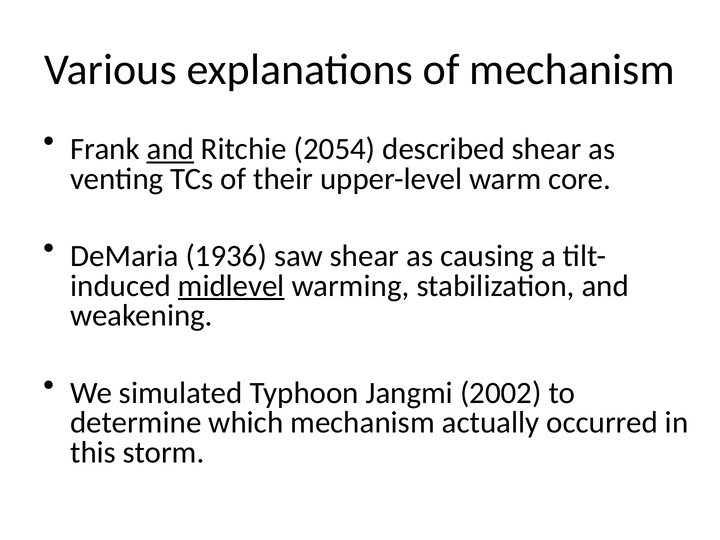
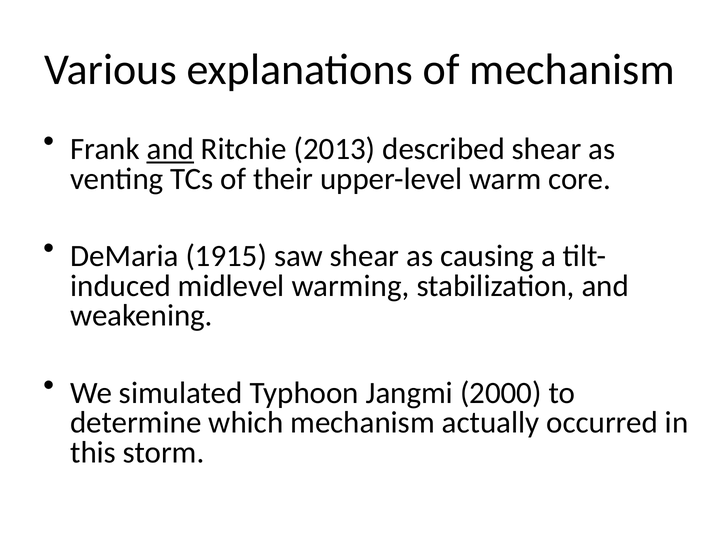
2054: 2054 -> 2013 (335, 149)
1936: 1936 -> 1915 (226, 256)
midlevel underline: present -> none (231, 286)
2002: 2002 -> 2000 (501, 393)
